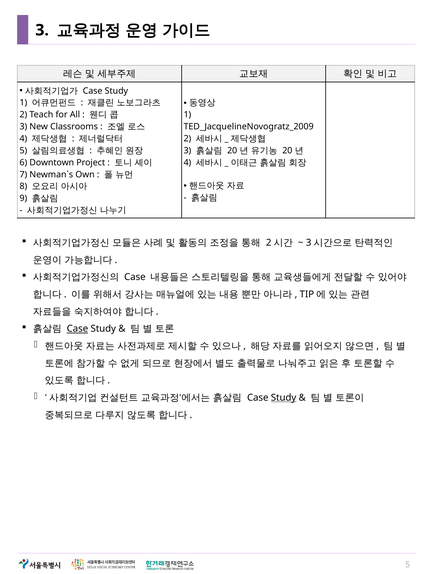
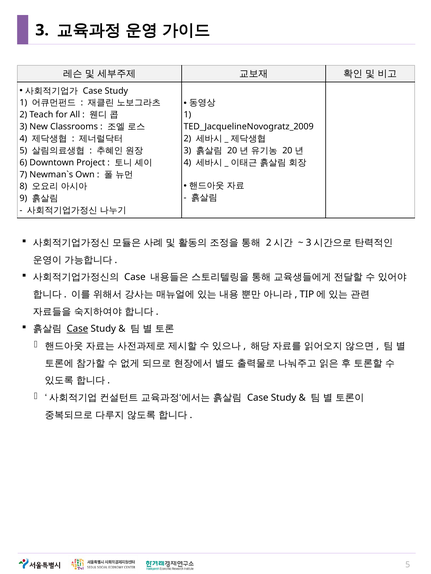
Study underline: present -> none (284, 398)
